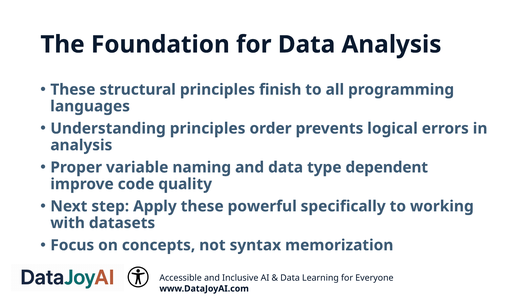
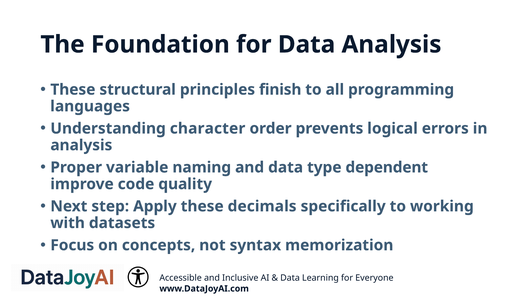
Understanding principles: principles -> character (208, 129)
powerful: powerful -> decimals (262, 206)
